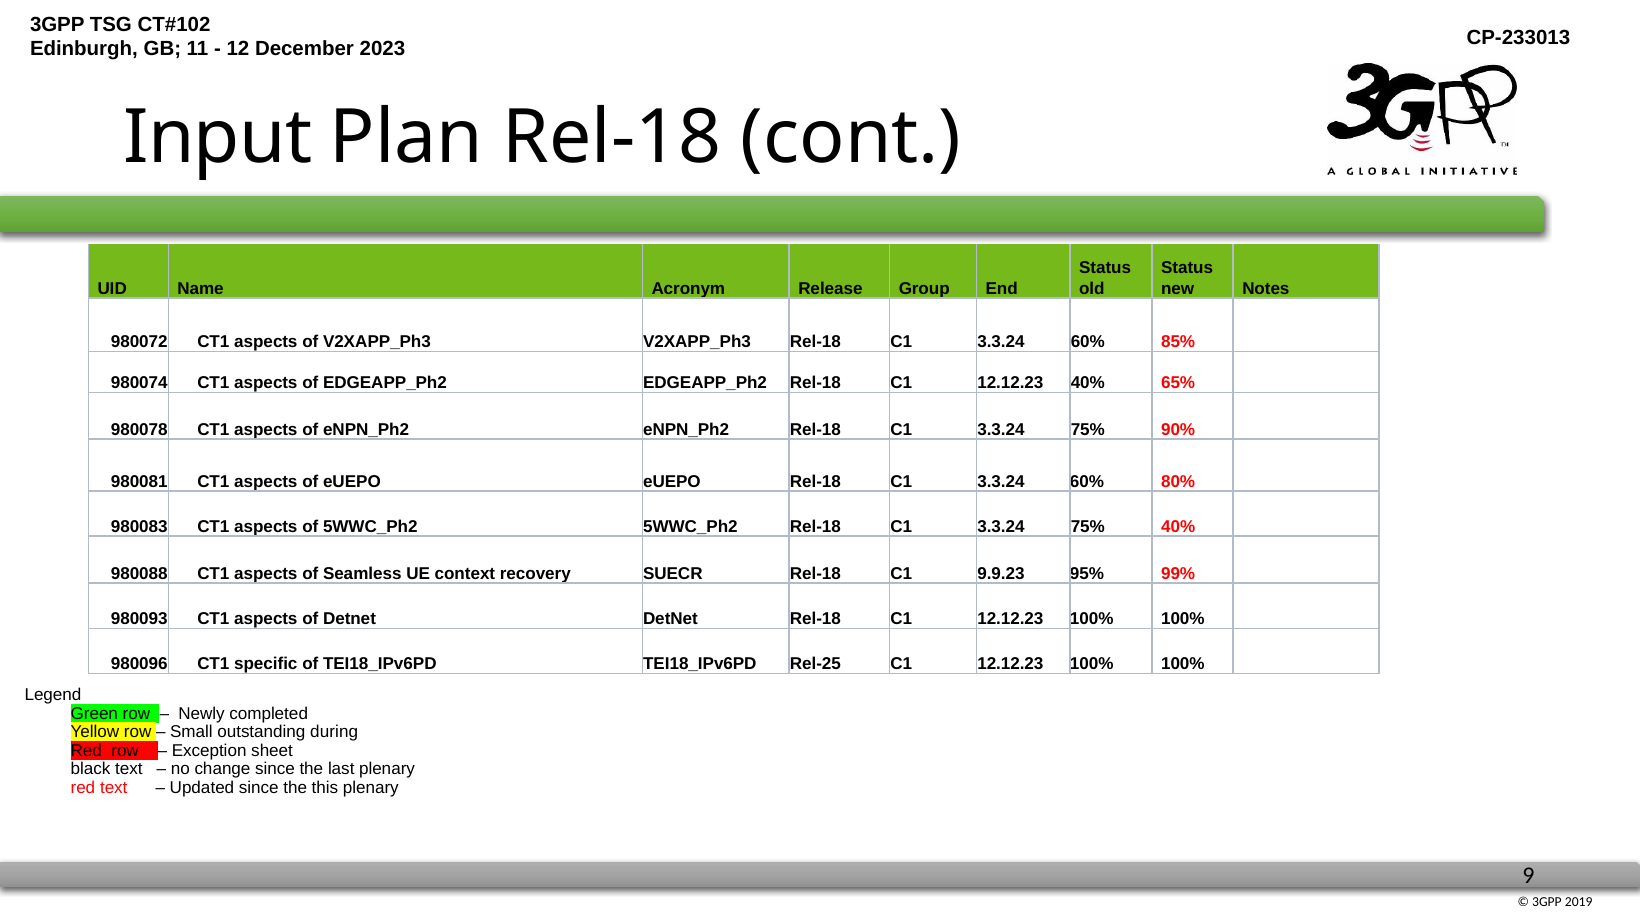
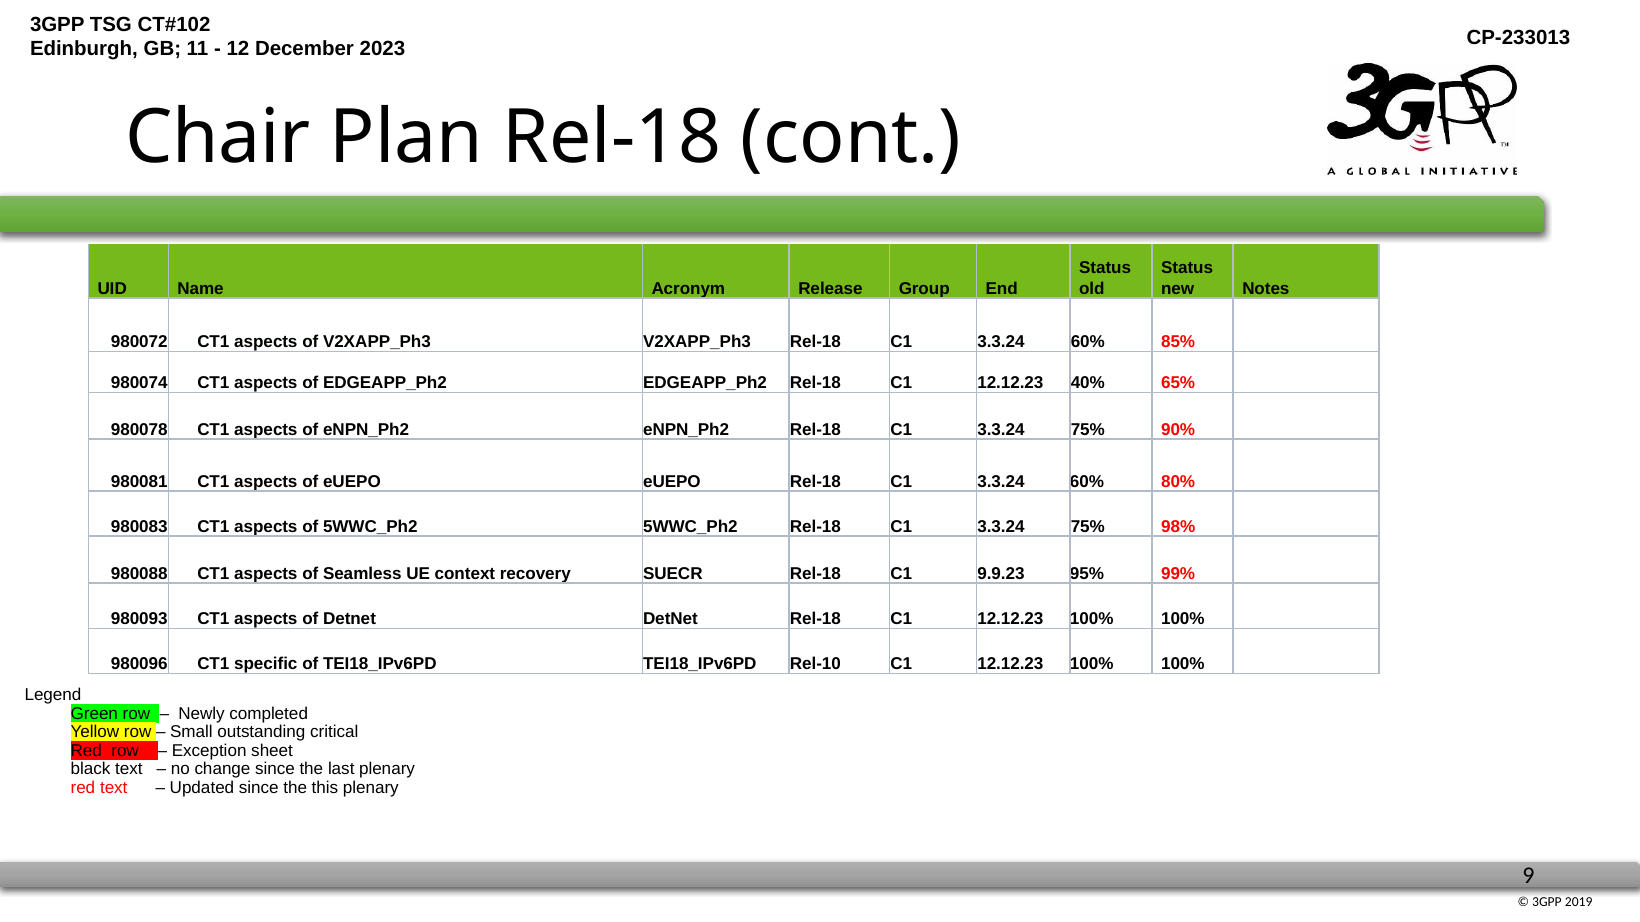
Input: Input -> Chair (218, 138)
75% 40%: 40% -> 98% (1178, 527)
Rel-25: Rel-25 -> Rel-10 (815, 665)
during: during -> critical (334, 732)
